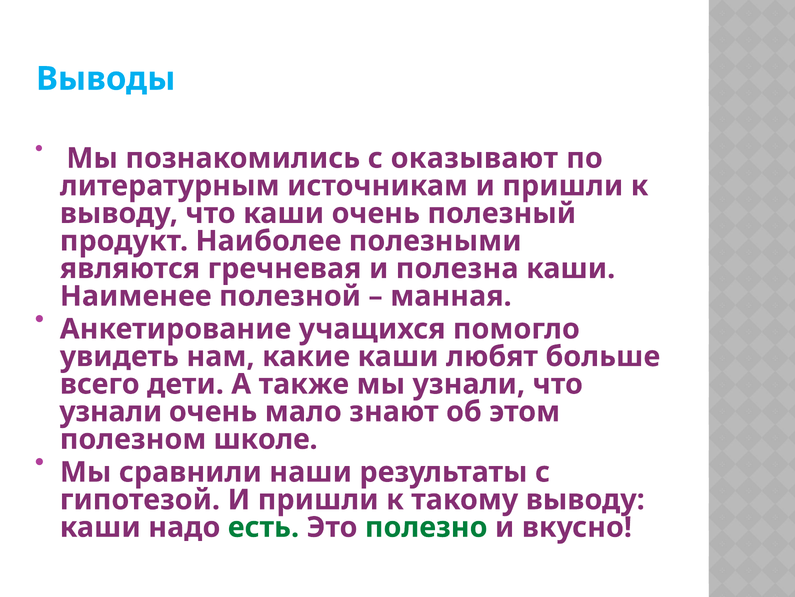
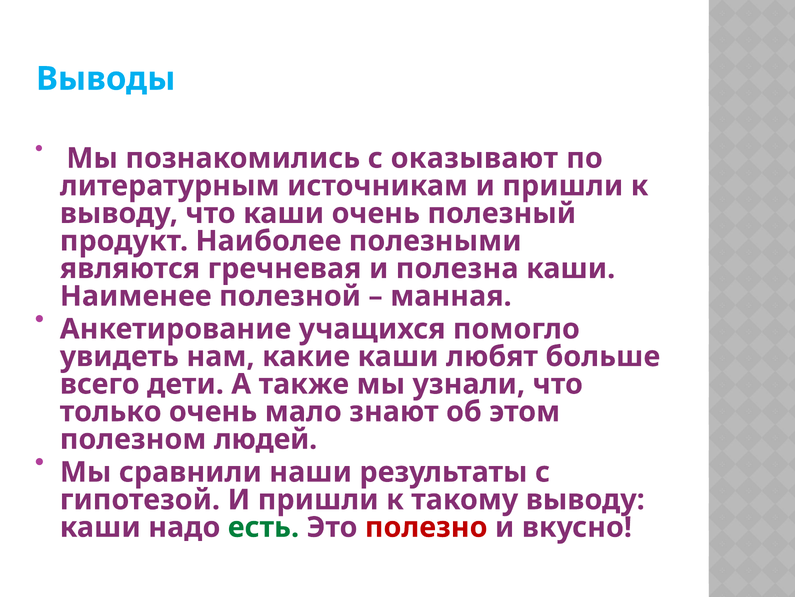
узнали: узнали -> только (111, 411)
школе: школе -> людей (266, 439)
полезно colour: green -> red (426, 527)
